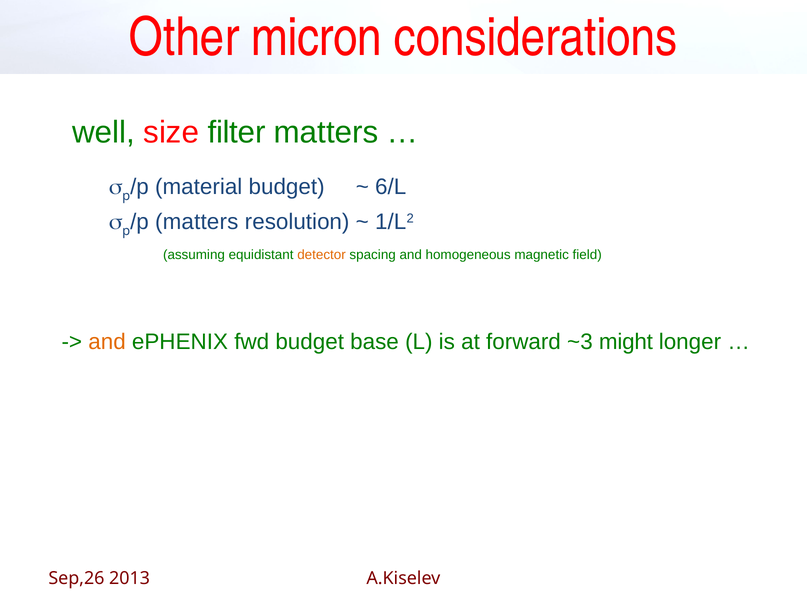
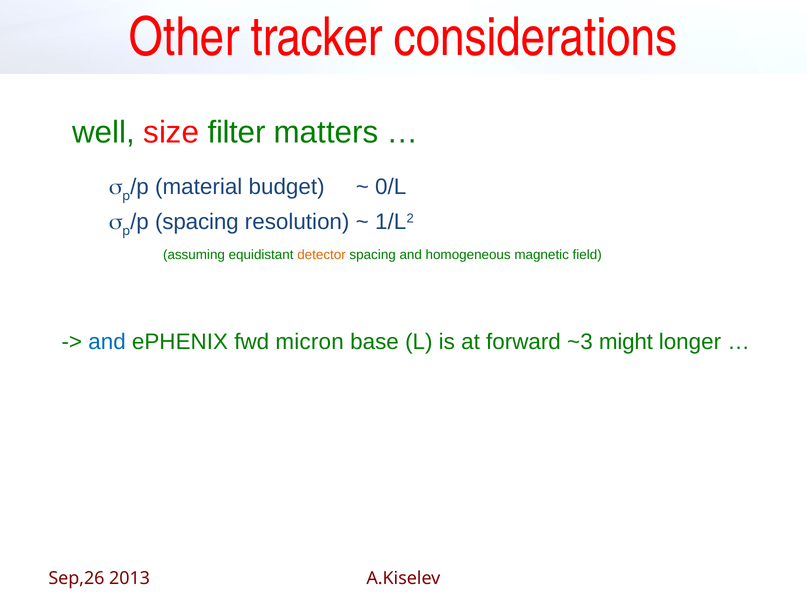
micron: micron -> tracker (317, 37)
6/L: 6/L -> 0/L (391, 187)
matters: matters -> spacing (197, 222)
and colour: orange -> blue (107, 342)
fwd budget: budget -> micron (310, 342)
